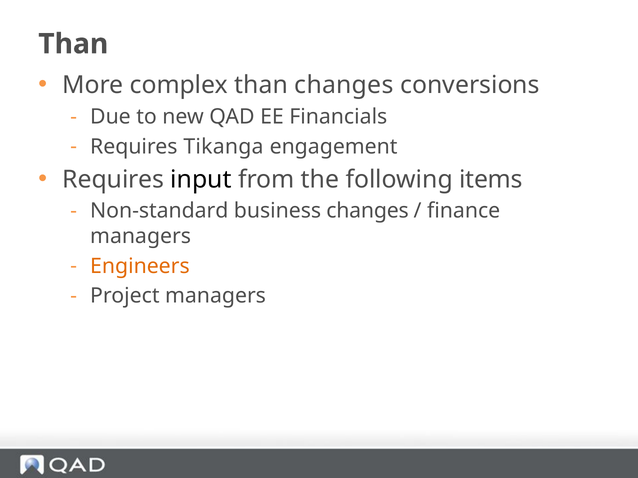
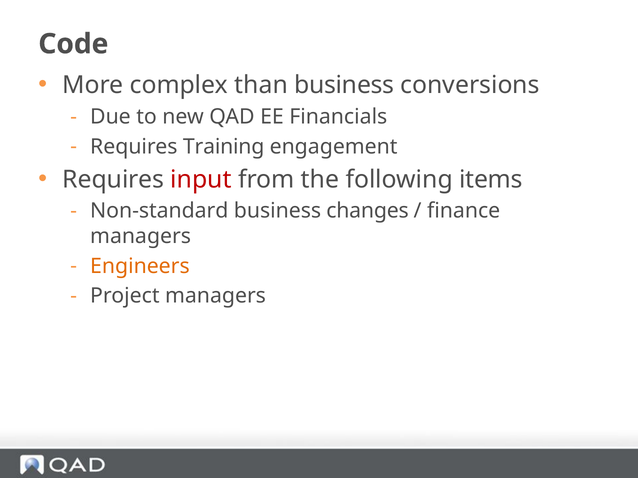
Than: Than -> Code (73, 44)
than changes: changes -> business (344, 85)
Tikanga: Tikanga -> Training (224, 147)
input colour: black -> red (201, 180)
